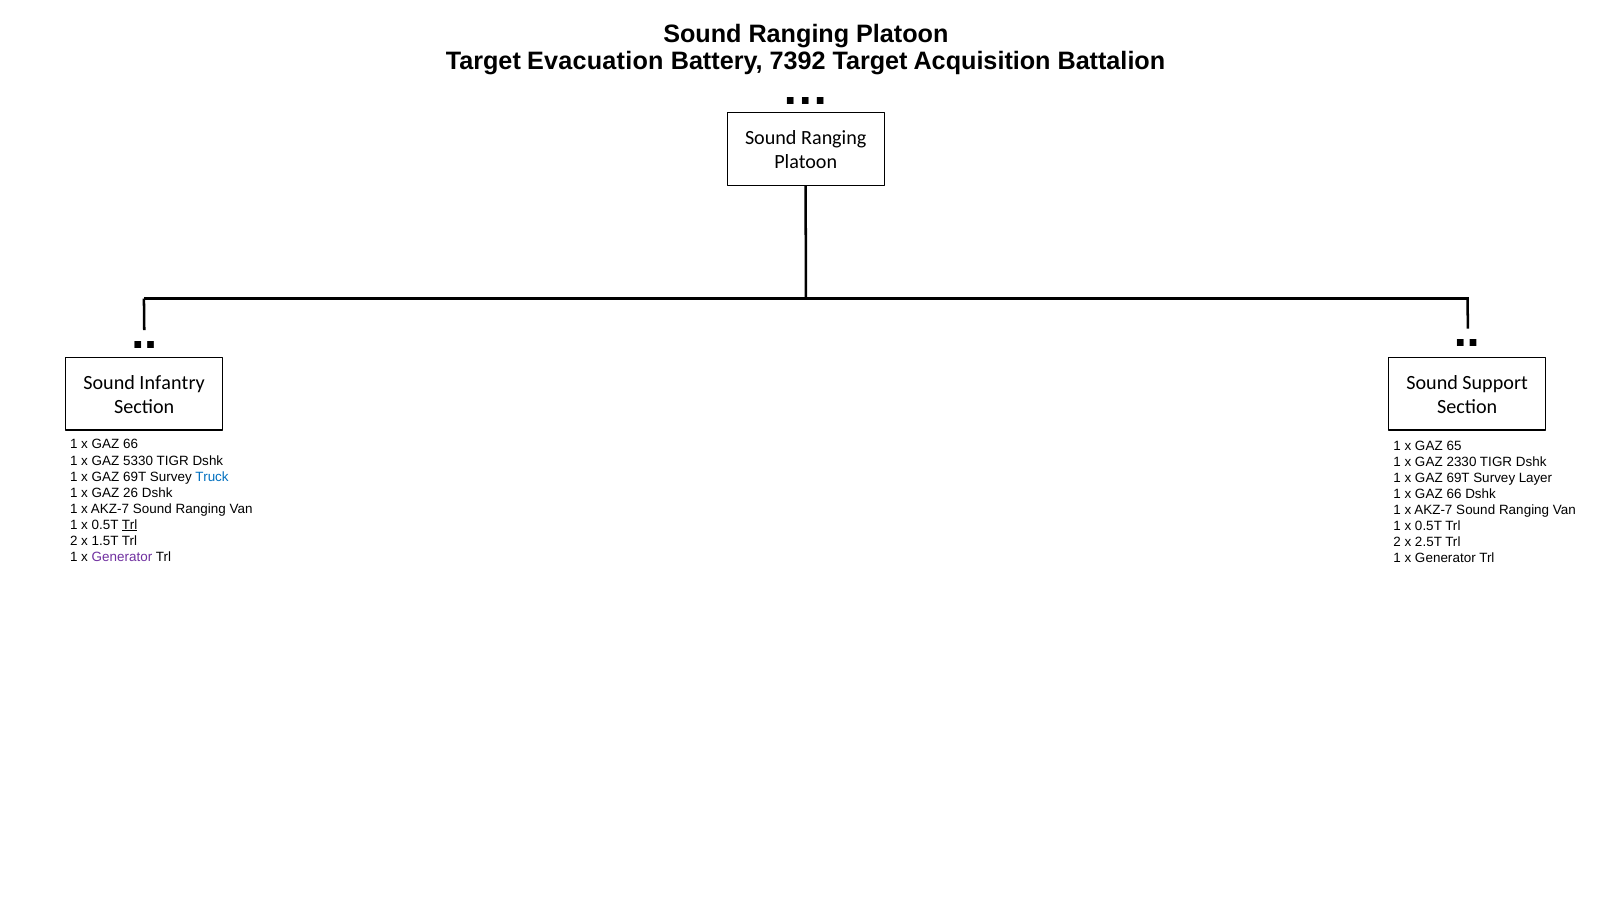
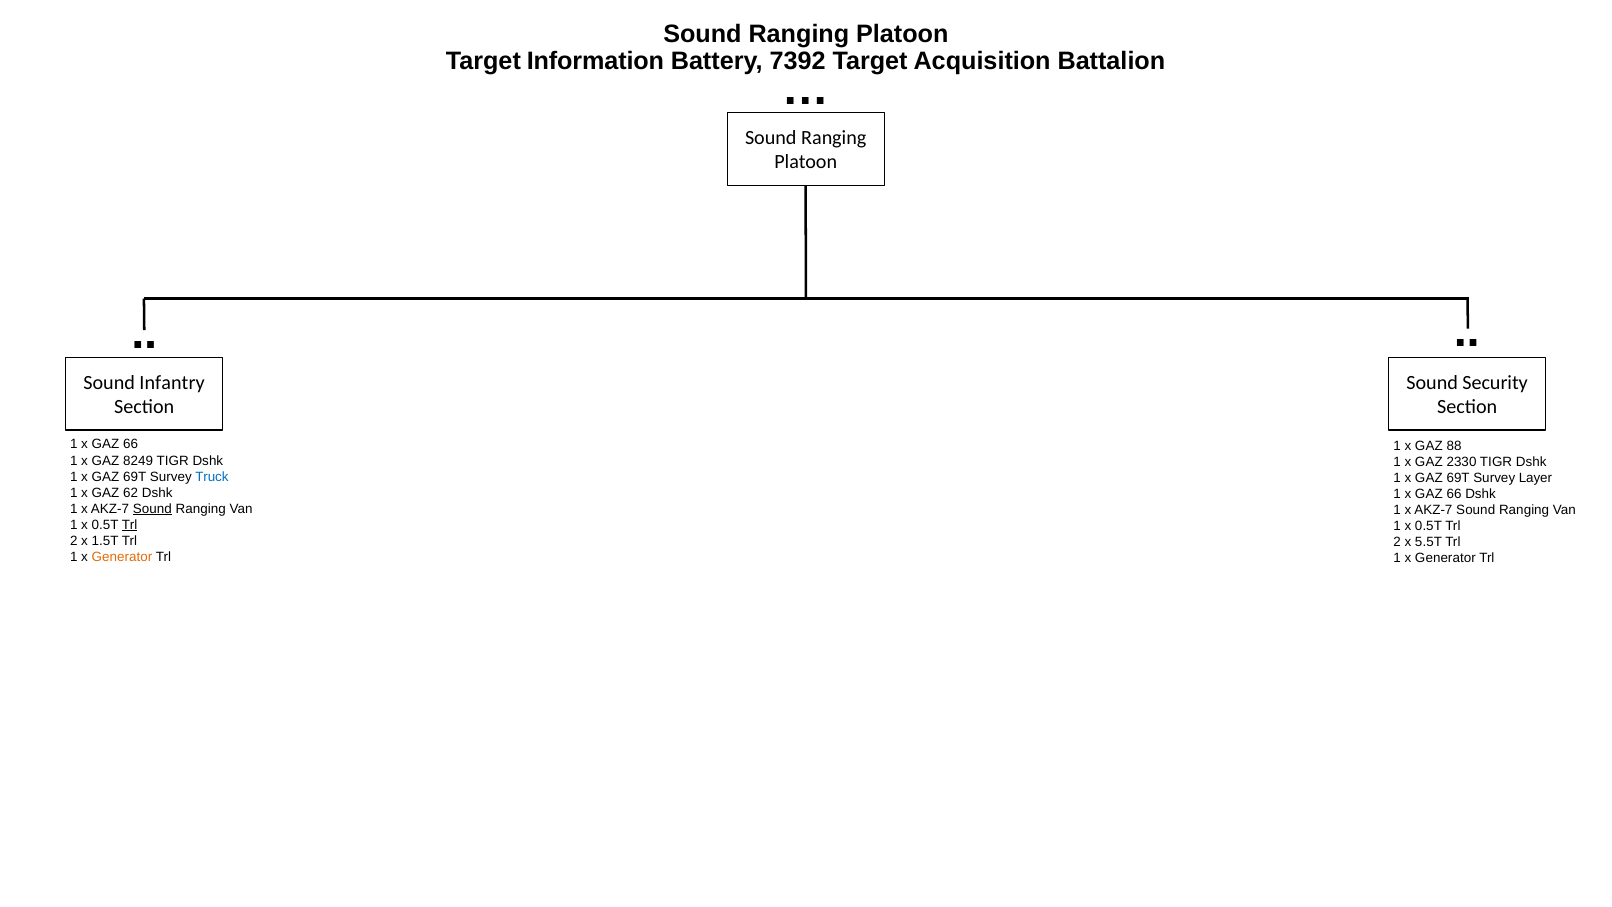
Evacuation: Evacuation -> Information (595, 61)
Support: Support -> Security (1495, 383)
65: 65 -> 88 (1454, 446)
5330: 5330 -> 8249 (138, 460)
26: 26 -> 62 (131, 493)
Sound underline: none -> present (152, 509)
2.5T: 2.5T -> 5.5T (1429, 542)
Generator colour: purple -> orange (122, 557)
